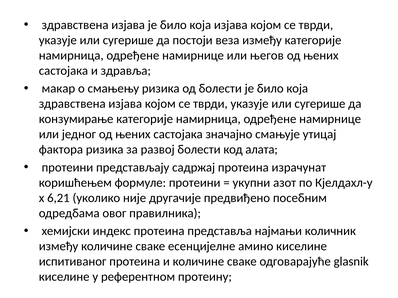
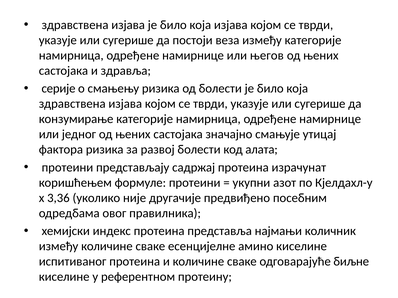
макар: макар -> серије (58, 89)
6,21: 6,21 -> 3,36 (58, 198)
glasnik: glasnik -> биљне (351, 262)
